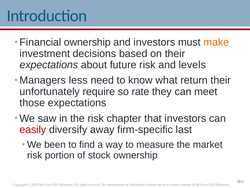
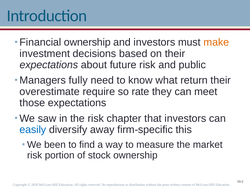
levels: levels -> public (192, 65)
less: less -> fully (78, 80)
unfortunately: unfortunately -> overestimate (50, 91)
easily colour: red -> blue (33, 129)
last: last -> this (184, 129)
